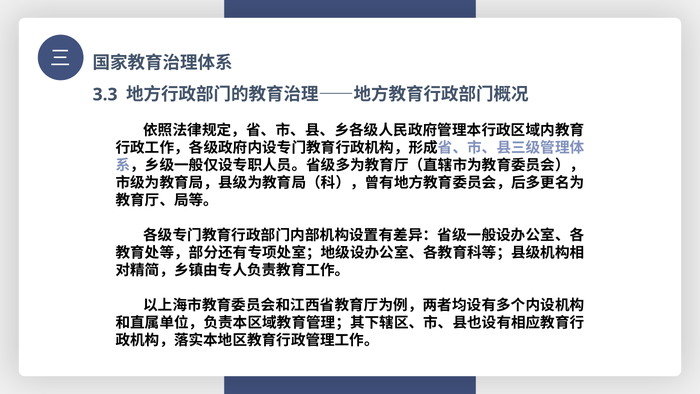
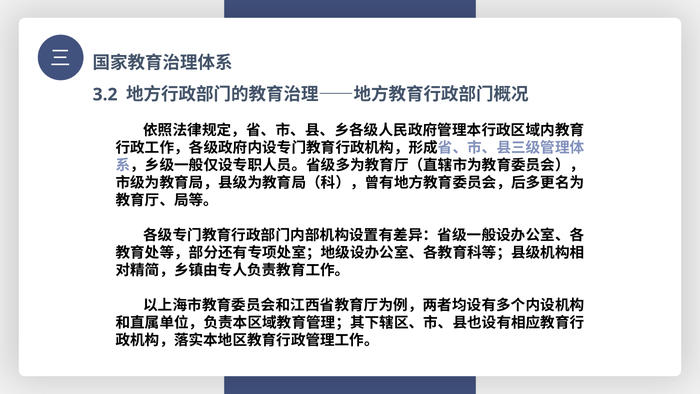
3.3: 3.3 -> 3.2 (105, 95)
